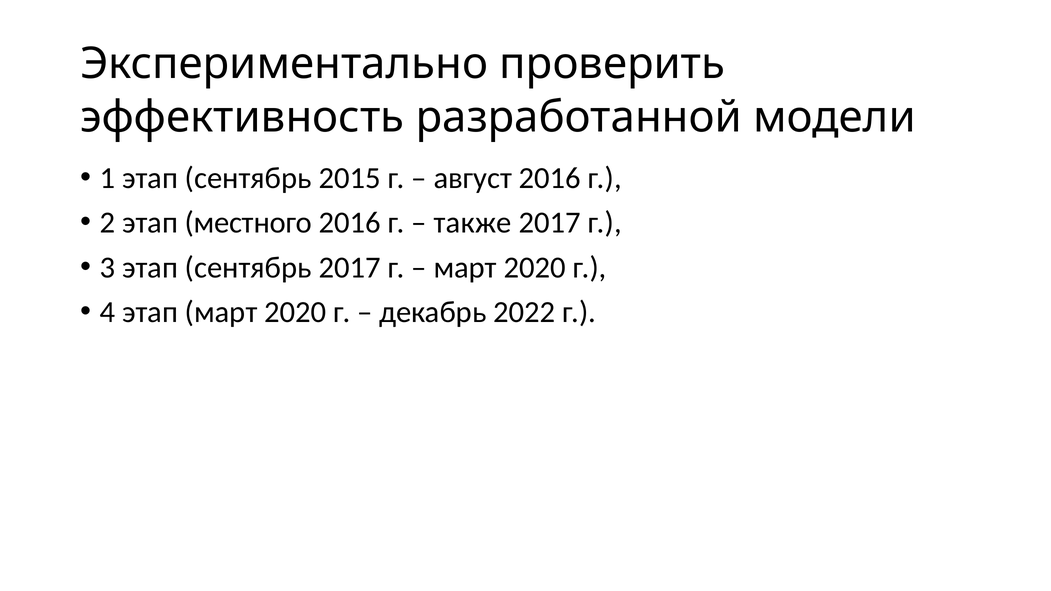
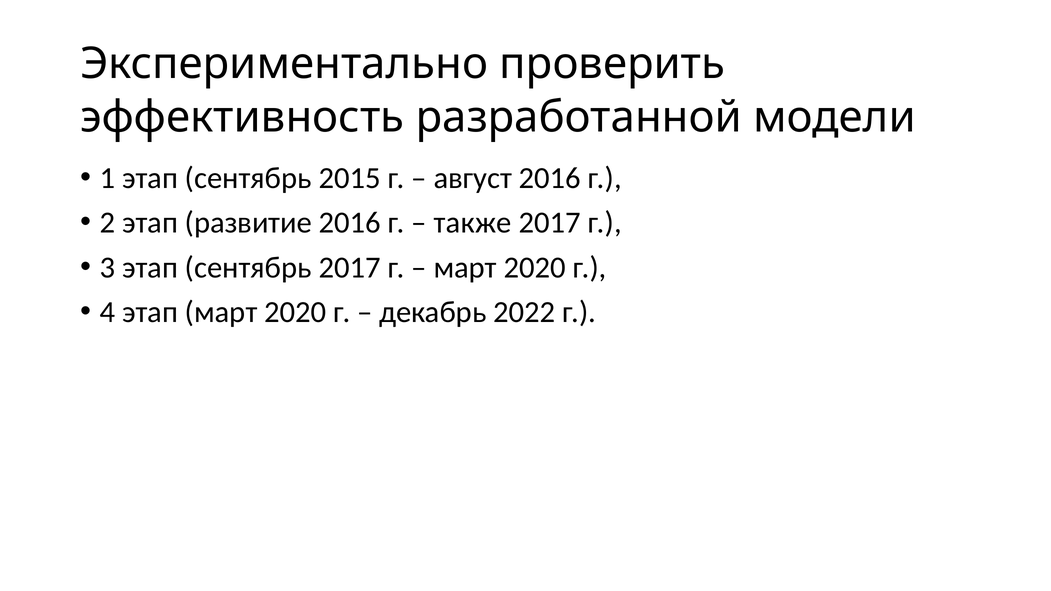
местного: местного -> развитие (248, 223)
